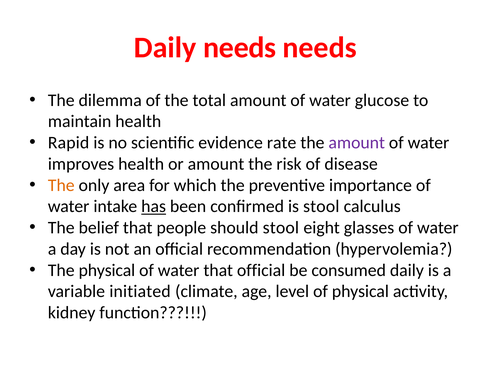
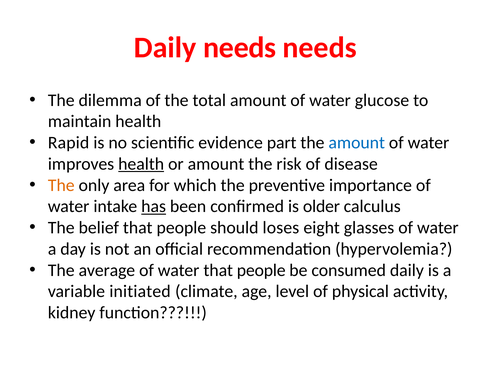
rate: rate -> part (282, 143)
amount colour: purple -> blue (357, 143)
health underline: none -> present (141, 164)
is stool: stool -> older (321, 207)
should stool: stool -> loses (281, 228)
The physical: physical -> average (107, 270)
water that official: official -> people (261, 270)
